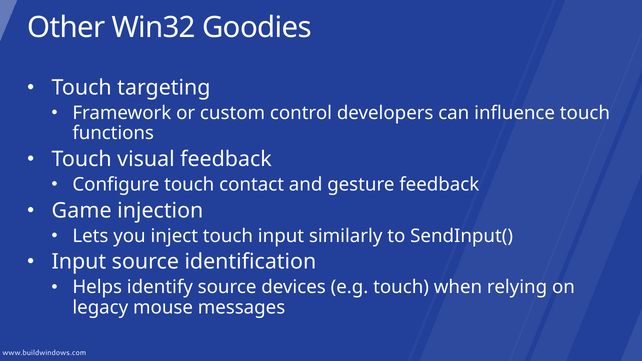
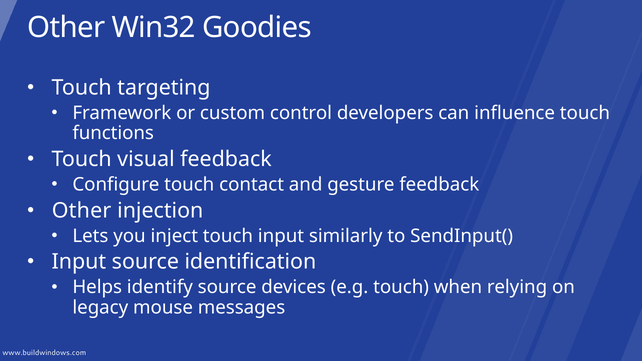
Game: Game -> Other (82, 211)
